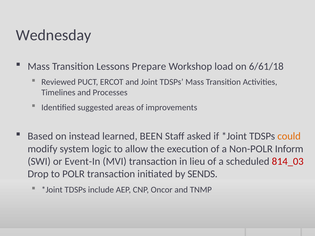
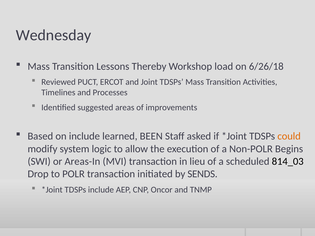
Prepare: Prepare -> Thereby (149, 66)
6/61/18: 6/61/18 -> 6/26/18 (266, 66)
on instead: instead -> include (84, 136)
Inform: Inform -> Begins (289, 149)
Event-In: Event-In -> Areas-In (82, 162)
814_03 colour: red -> black (288, 162)
